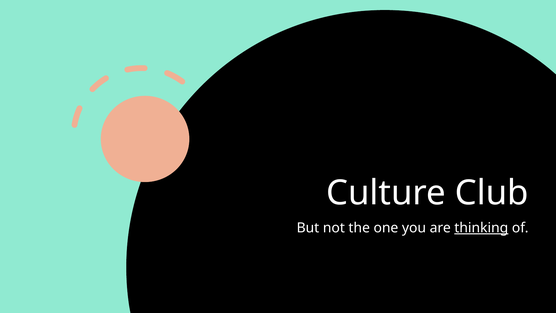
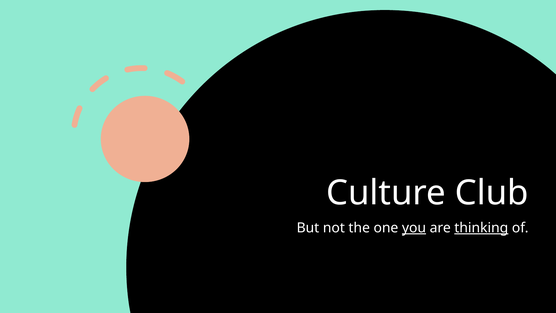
you underline: none -> present (414, 228)
